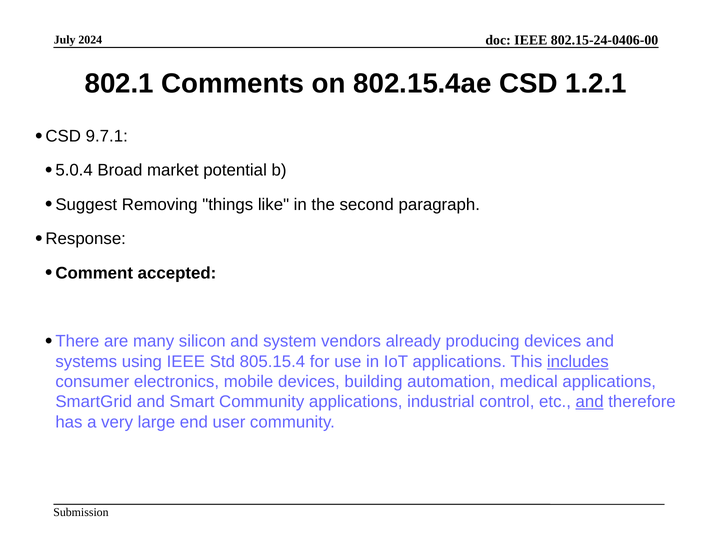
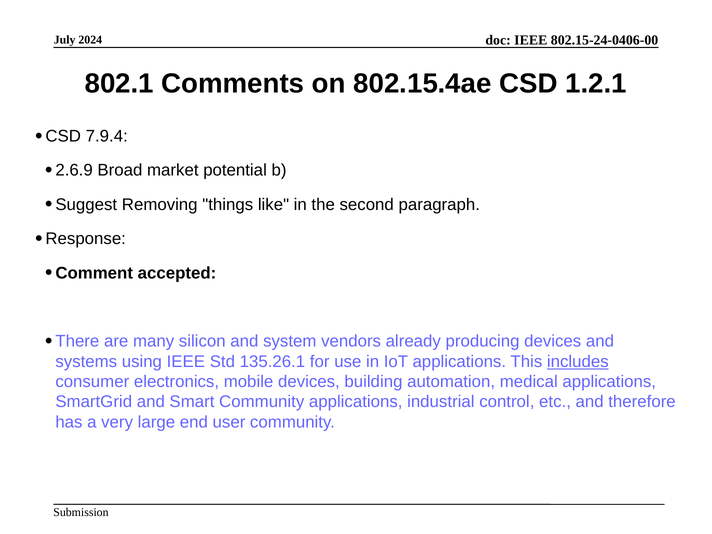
9.7.1: 9.7.1 -> 7.9.4 (107, 136)
5.0.4: 5.0.4 -> 2.6.9 (74, 170)
805.15.4: 805.15.4 -> 135.26.1 (272, 362)
and underline: present -> none (590, 402)
